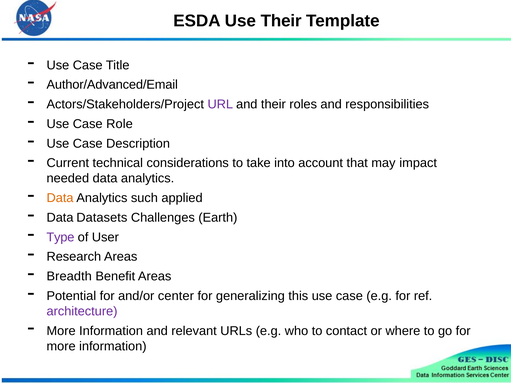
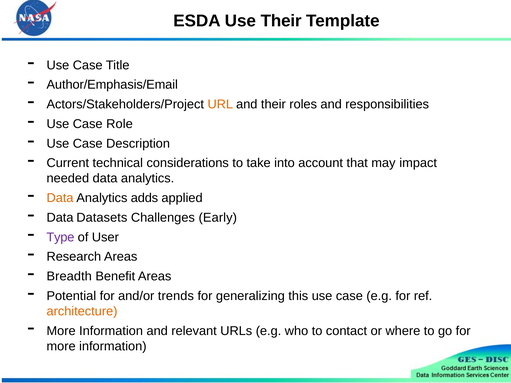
Author/Advanced/Email: Author/Advanced/Email -> Author/Emphasis/Email (112, 85)
URL colour: purple -> orange (220, 104)
such: such -> adds (144, 198)
Earth: Earth -> Early (218, 218)
center: center -> trends (176, 296)
architecture colour: purple -> orange (82, 311)
